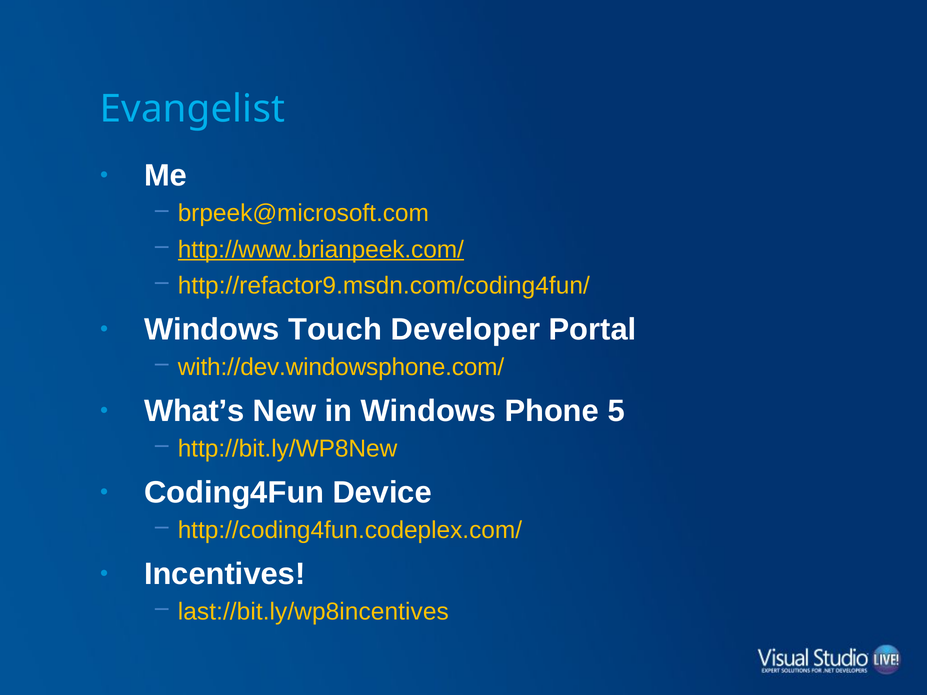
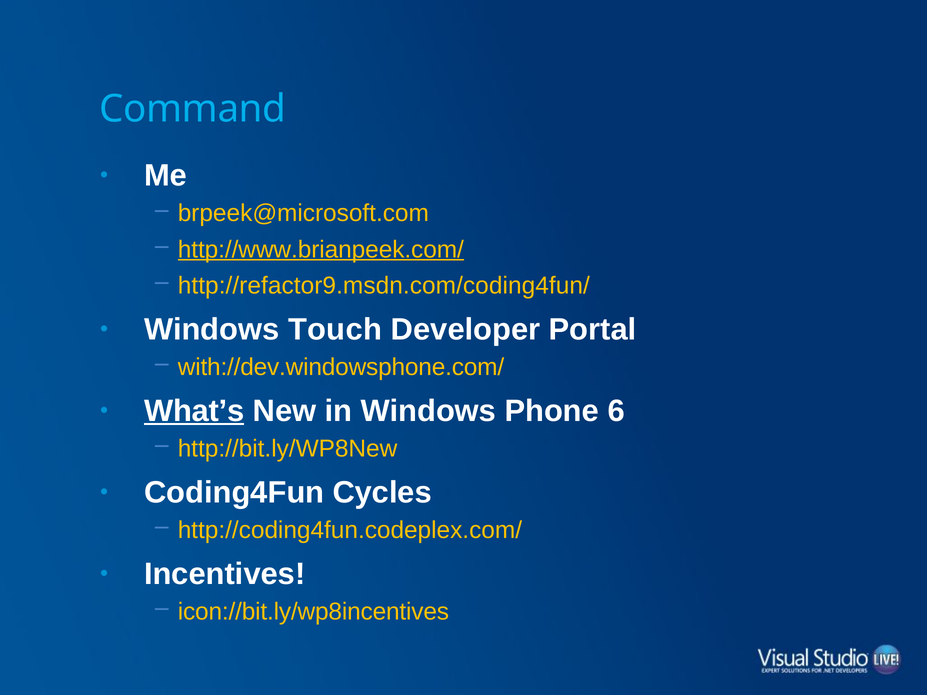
Evangelist: Evangelist -> Command (193, 109)
What’s underline: none -> present (194, 411)
5: 5 -> 6 (616, 411)
Device: Device -> Cycles (382, 493)
last://bit.ly/wp8incentives: last://bit.ly/wp8incentives -> icon://bit.ly/wp8incentives (313, 612)
